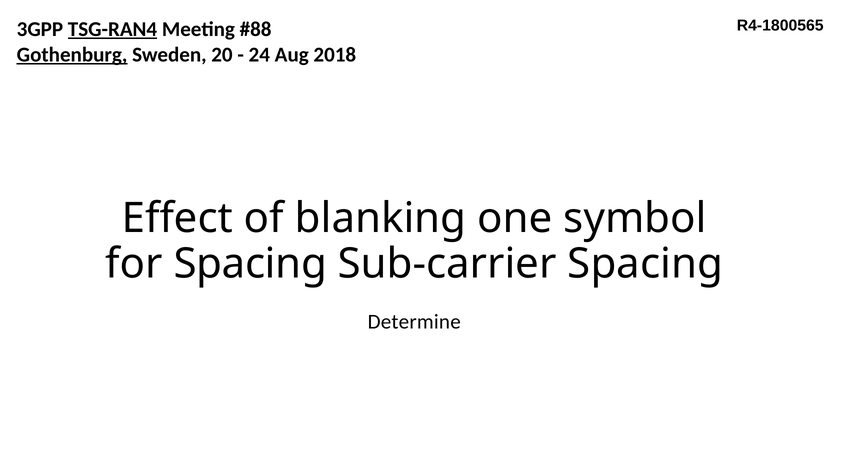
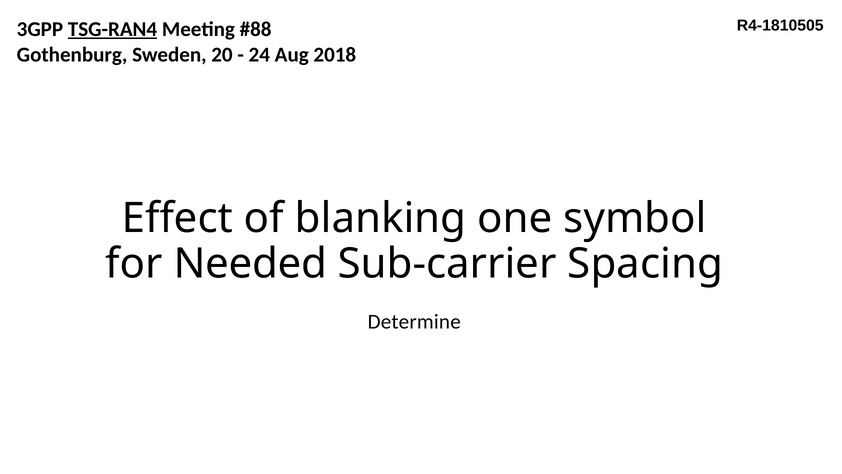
R4-1800565: R4-1800565 -> R4-1810505 (780, 26)
Gothenburg underline: present -> none (72, 55)
for Spacing: Spacing -> Needed (250, 264)
